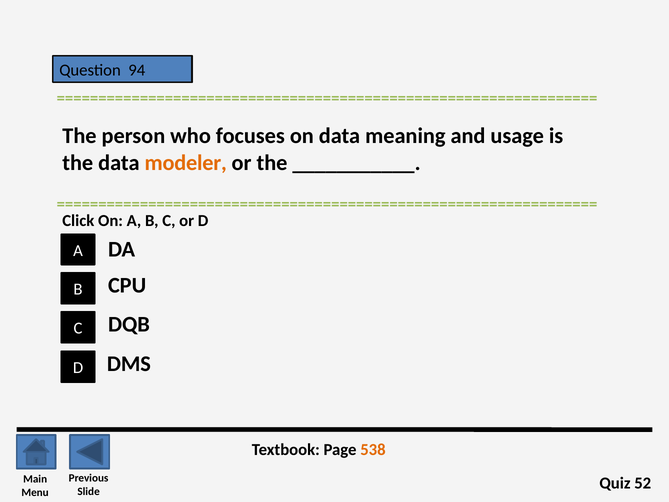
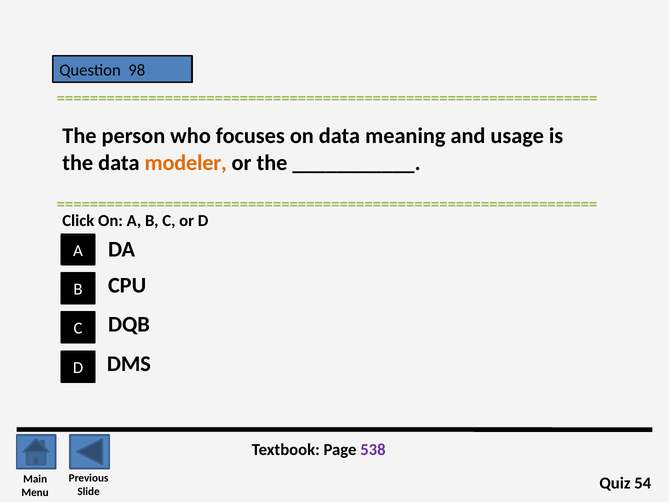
94: 94 -> 98 (137, 70)
538 colour: orange -> purple (373, 449)
52: 52 -> 54 (643, 483)
